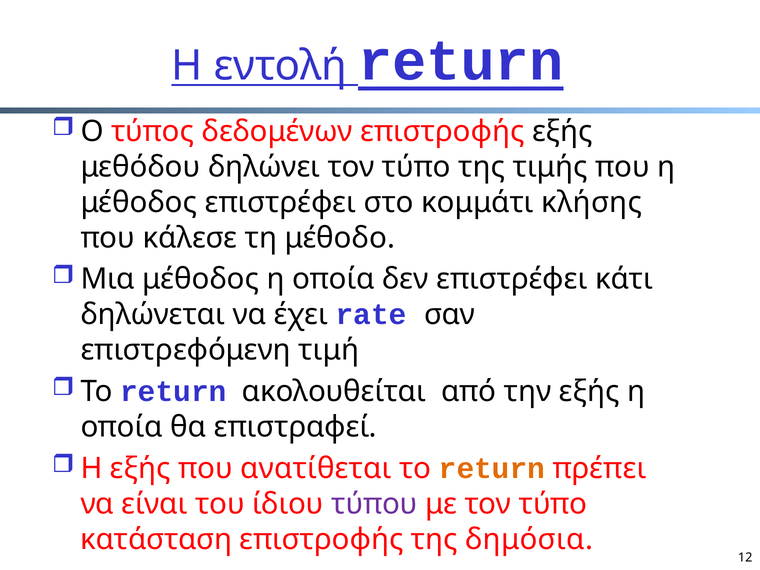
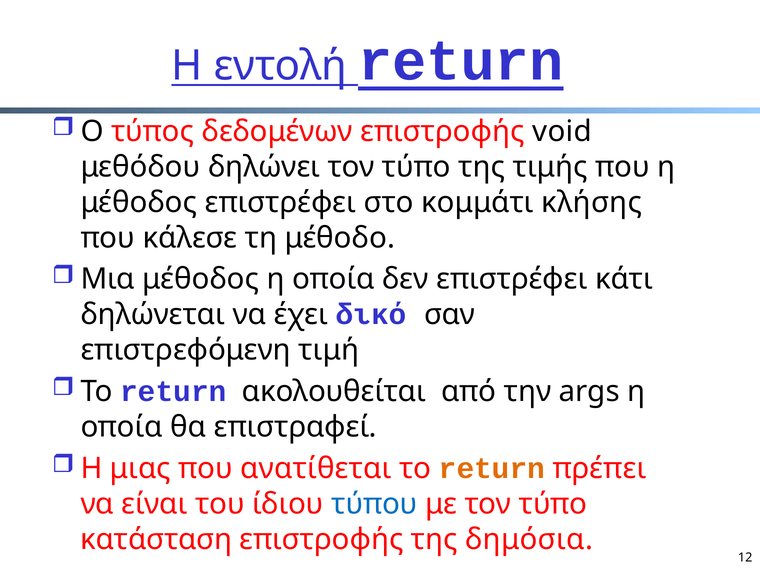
επιστροφής εξής: εξής -> void (562, 131)
rate: rate -> δικό (371, 315)
την εξής: εξής -> args (589, 392)
Η εξής: εξής -> μιας (140, 468)
τύπου colour: purple -> blue (374, 504)
